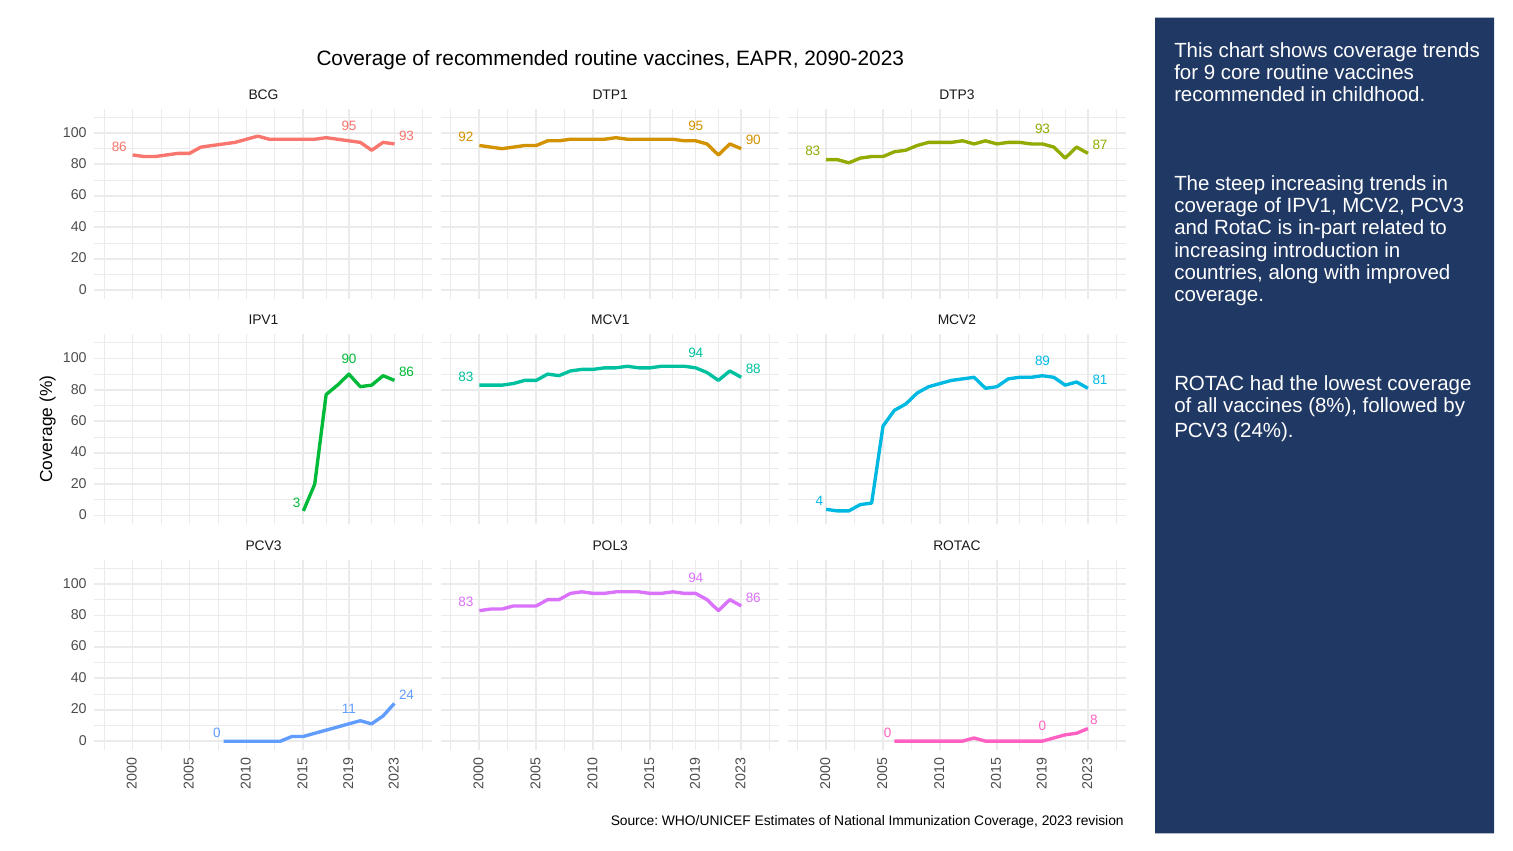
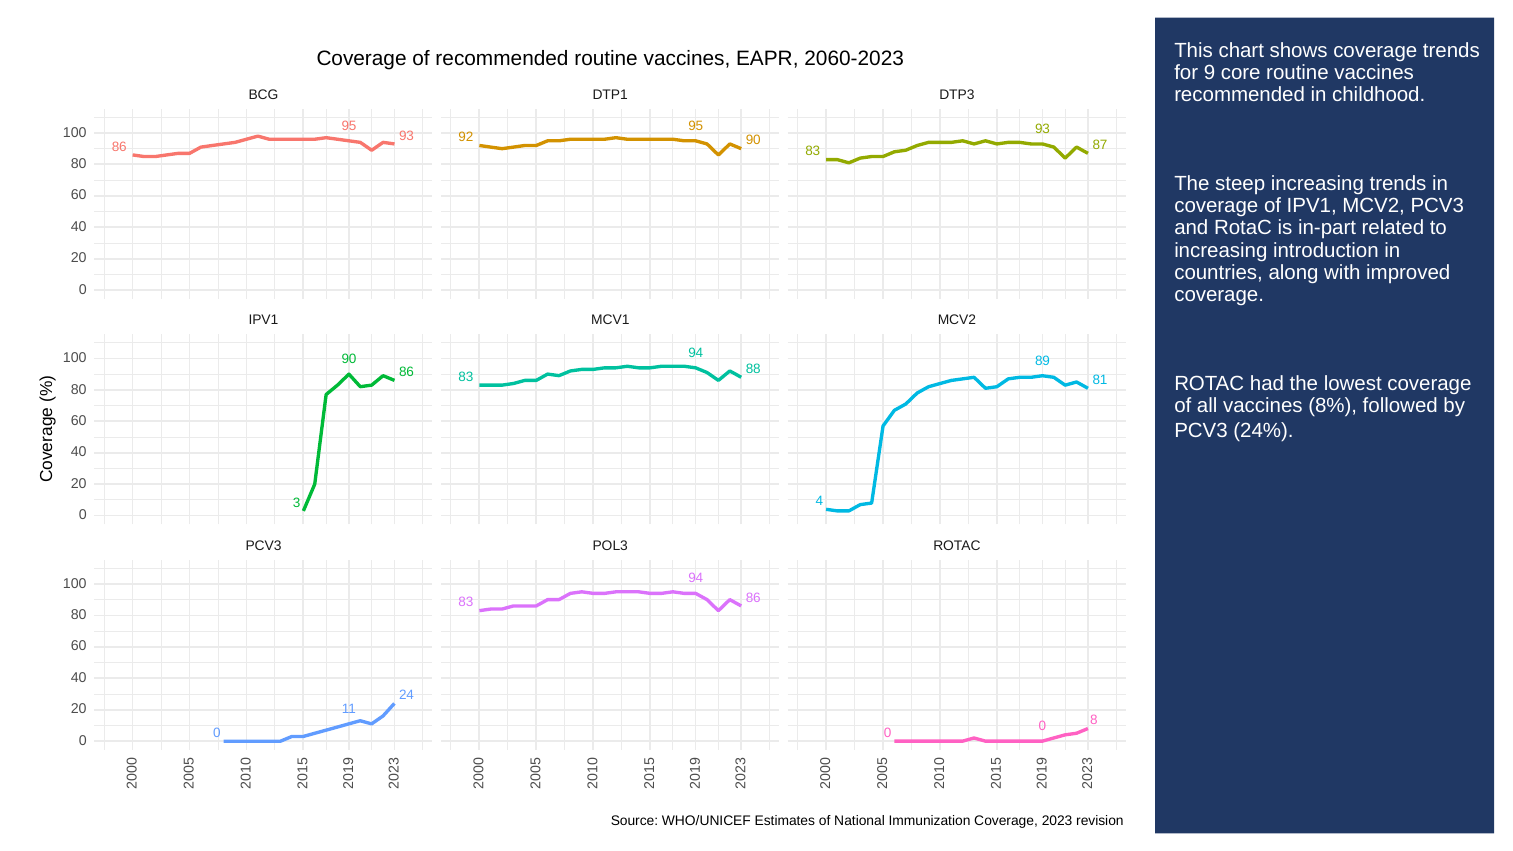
2090-2023: 2090-2023 -> 2060-2023 (854, 59)
